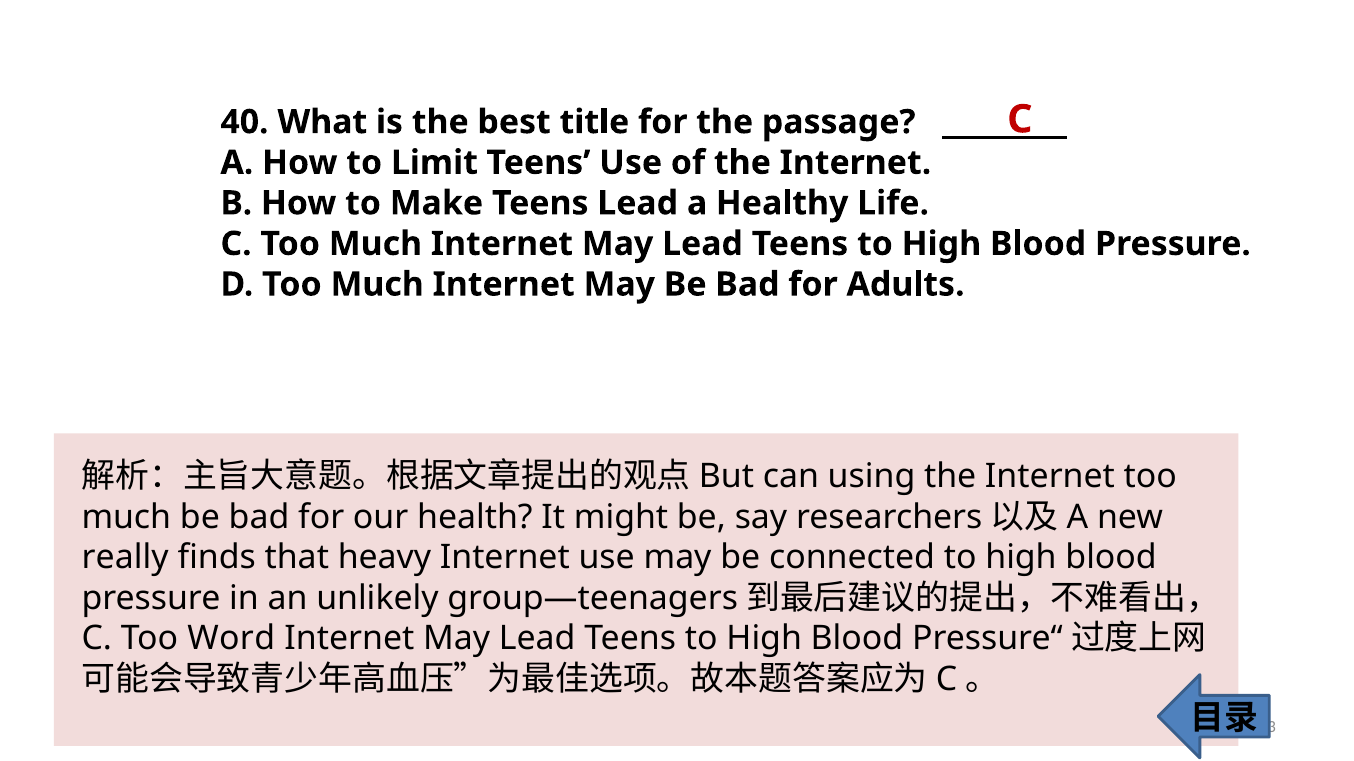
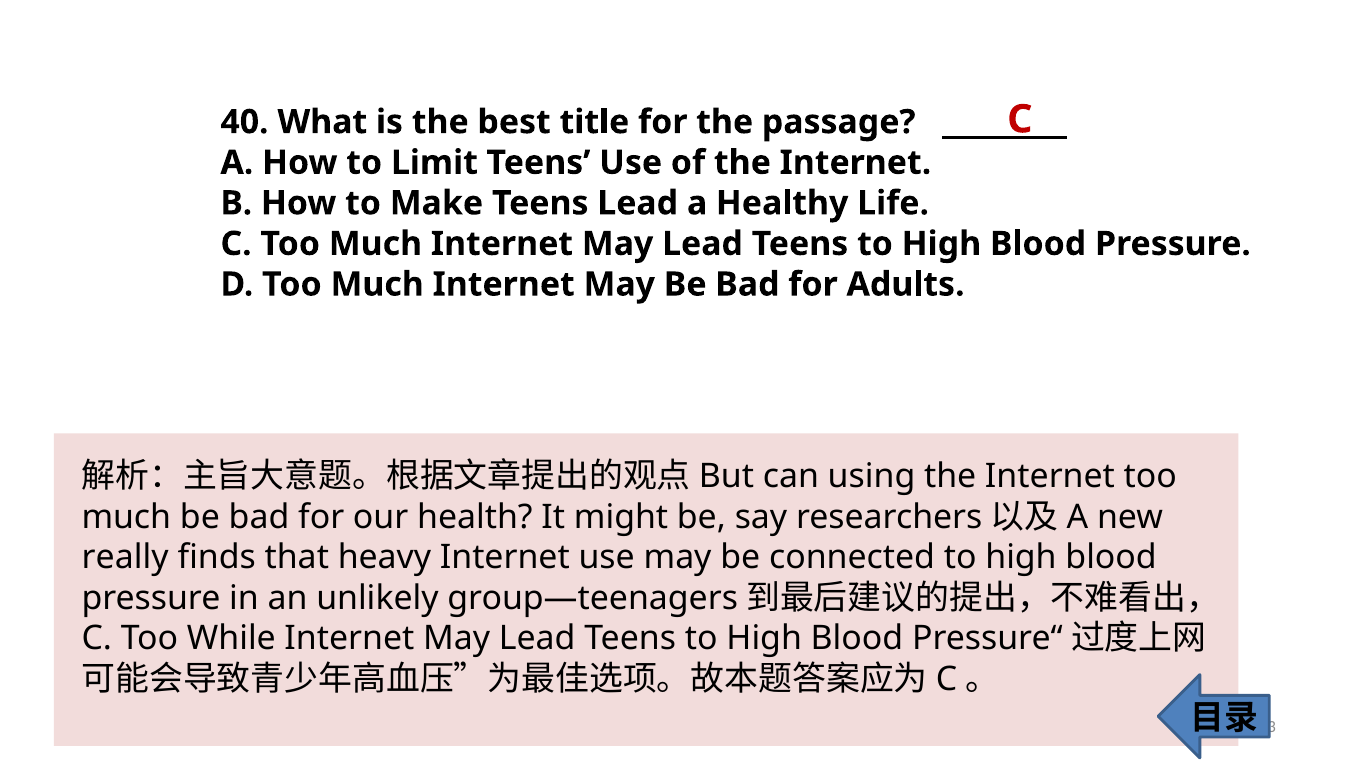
Word: Word -> While (231, 639)
